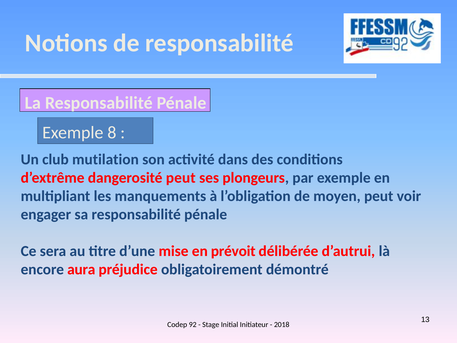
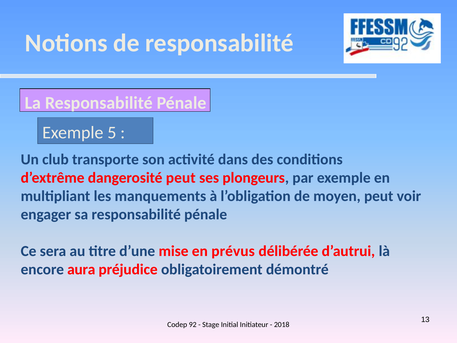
8: 8 -> 5 (112, 133)
mutilation: mutilation -> transporte (105, 159)
prévoit: prévoit -> prévus (233, 251)
